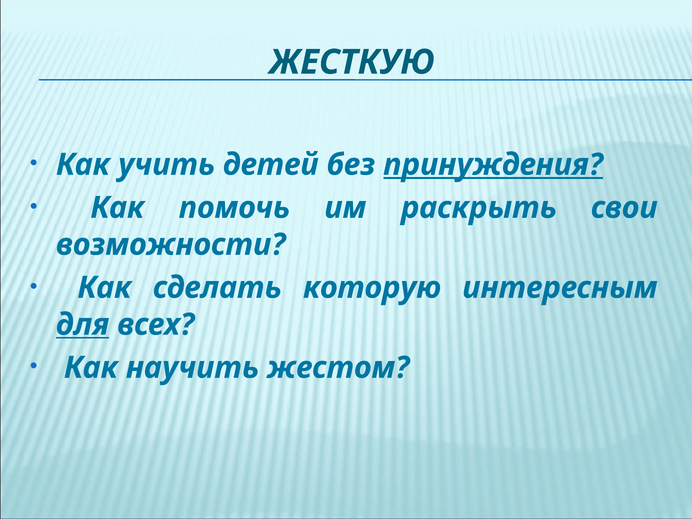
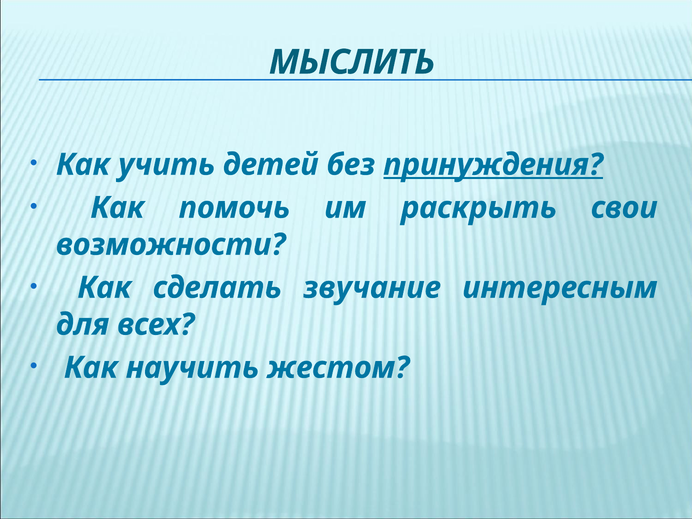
ЖЕСТКУЮ: ЖЕСТКУЮ -> МЫСЛИТЬ (352, 62)
которую: которую -> звучание (372, 288)
для underline: present -> none (83, 325)
